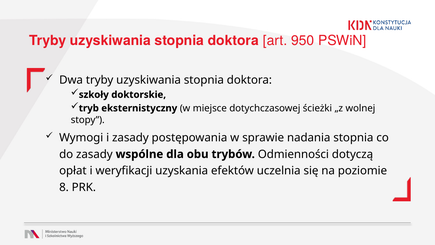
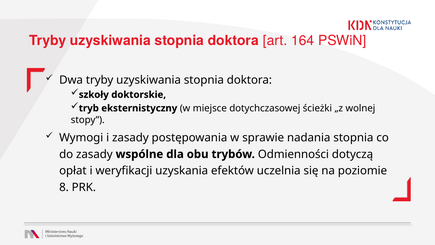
950: 950 -> 164 (303, 40)
